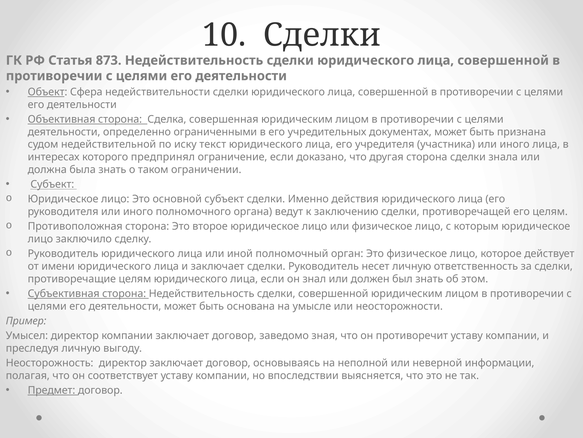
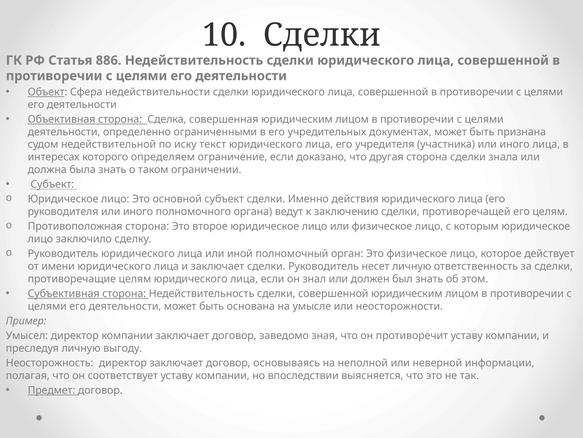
873: 873 -> 886 (109, 60)
предпринял: предпринял -> определяем (163, 157)
